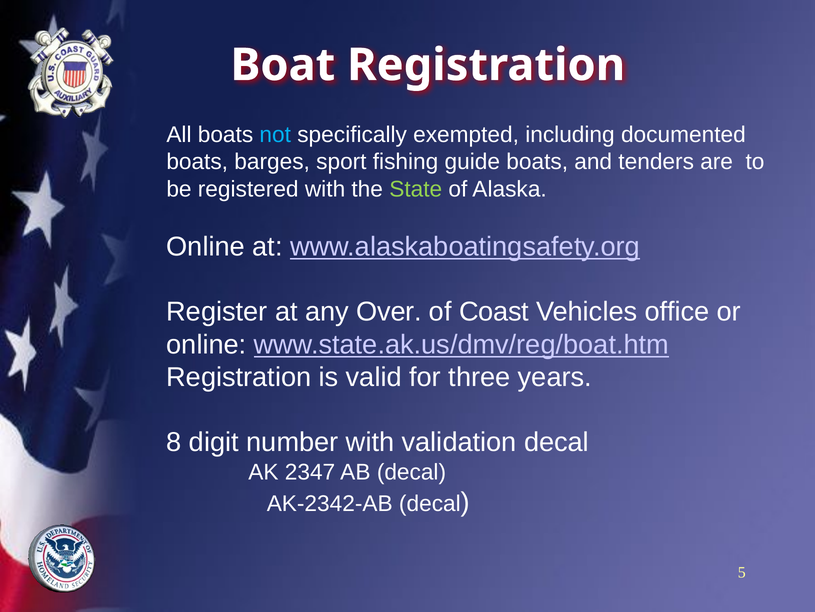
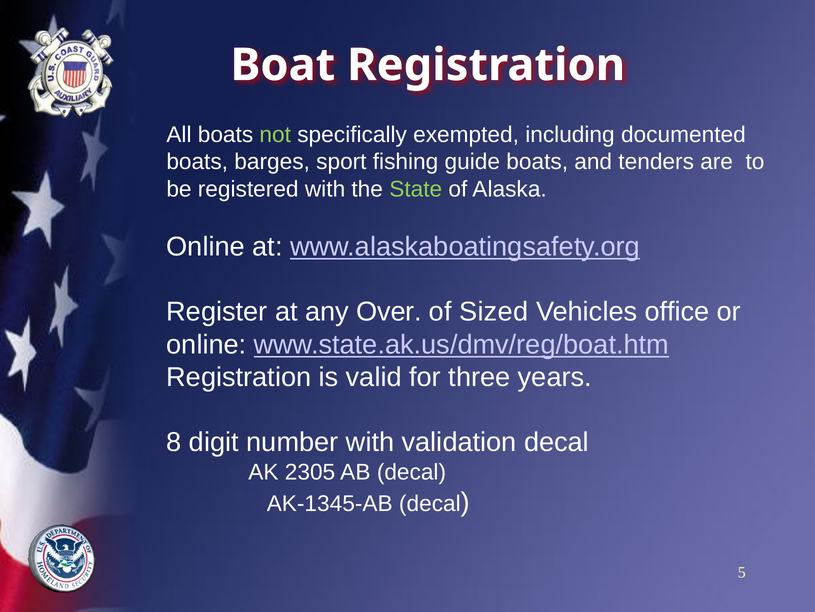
not colour: light blue -> light green (275, 135)
Coast: Coast -> Sized (494, 312)
2347: 2347 -> 2305 (310, 472)
AK-2342-AB: AK-2342-AB -> AK-1345-AB (330, 503)
